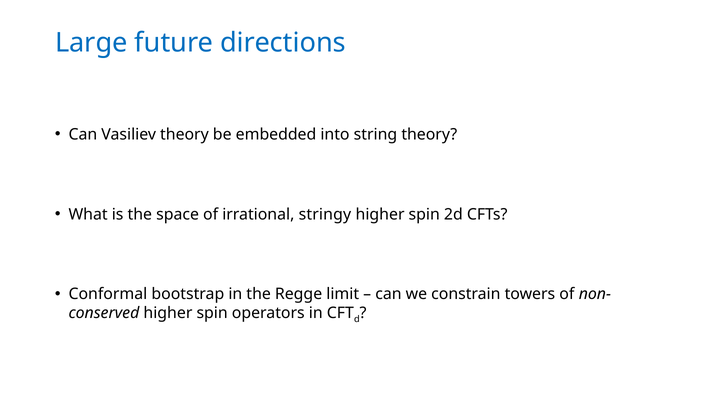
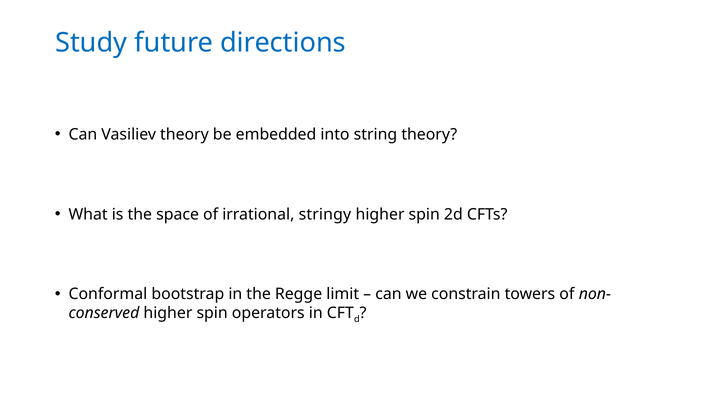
Large: Large -> Study (91, 43)
